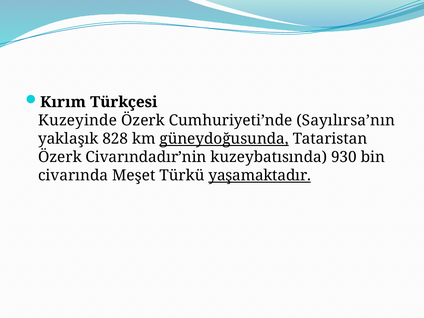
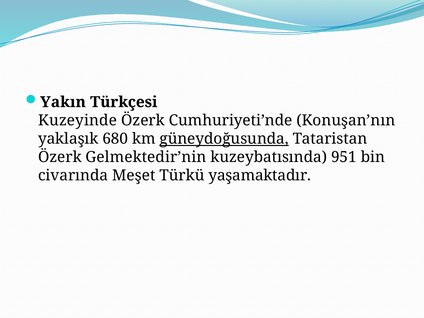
Kırım: Kırım -> Yakın (63, 102)
Sayılırsa’nın: Sayılırsa’nın -> Konuşan’nın (346, 120)
828: 828 -> 680 (115, 139)
Civarındadır’nin: Civarındadır’nin -> Gelmektedir’nin (146, 157)
930: 930 -> 951 (344, 157)
yaşamaktadır underline: present -> none (260, 176)
